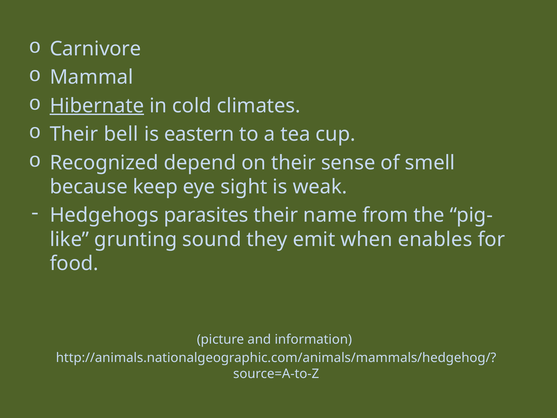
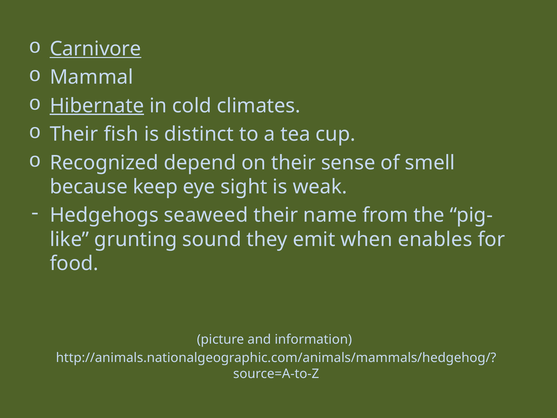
Carnivore underline: none -> present (95, 49)
bell: bell -> fish (121, 134)
eastern: eastern -> distinct (199, 134)
parasites: parasites -> seaweed (206, 215)
